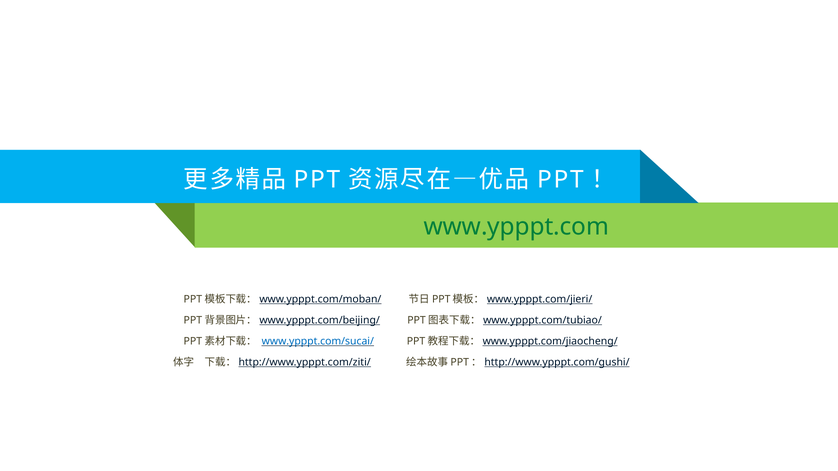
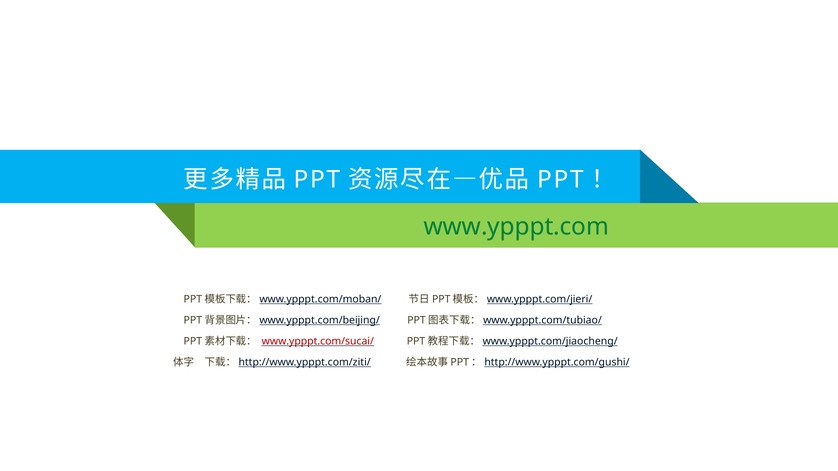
www.ypppt.com/sucai/ colour: blue -> red (318, 341)
